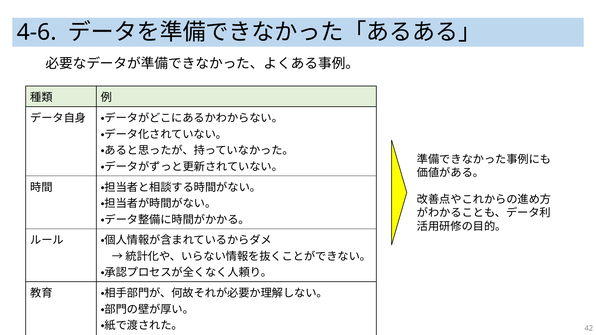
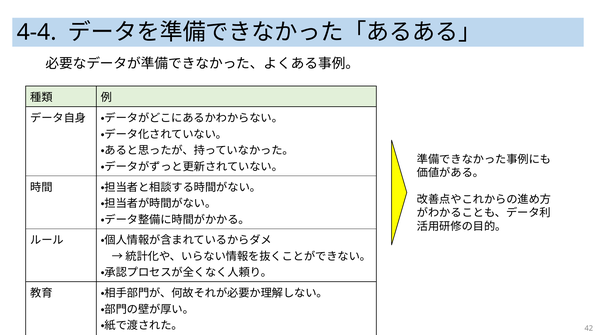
4-6: 4-6 -> 4-4 (37, 32)
